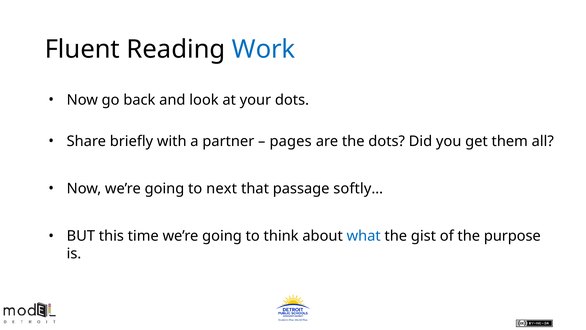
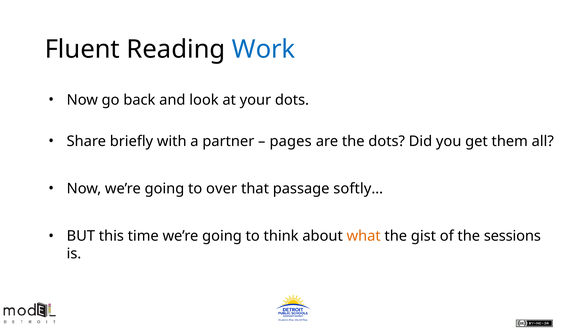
next: next -> over (222, 188)
what colour: blue -> orange (364, 236)
purpose: purpose -> sessions (512, 236)
